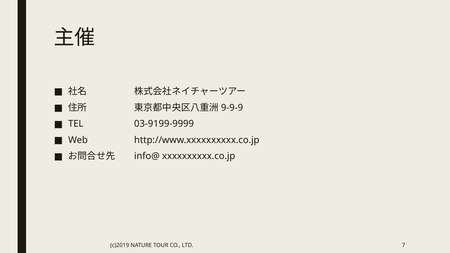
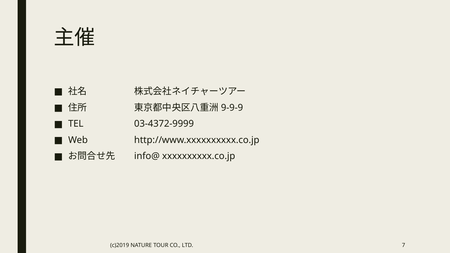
03-9199-9999: 03-9199-9999 -> 03-4372-9999 (164, 124)
